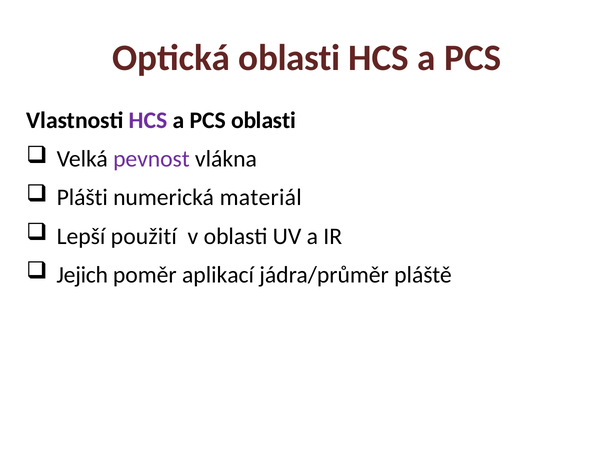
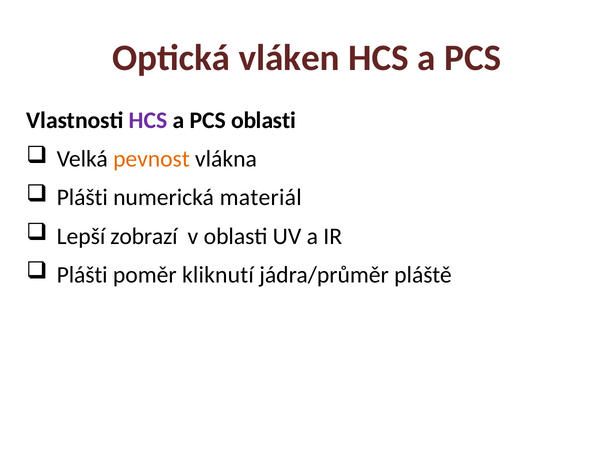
Optická oblasti: oblasti -> vláken (289, 58)
pevnost colour: purple -> orange (151, 159)
použití: použití -> zobrazí (144, 236)
Jejich: Jejich -> Plášti (82, 275)
aplikací: aplikací -> kliknutí (218, 275)
